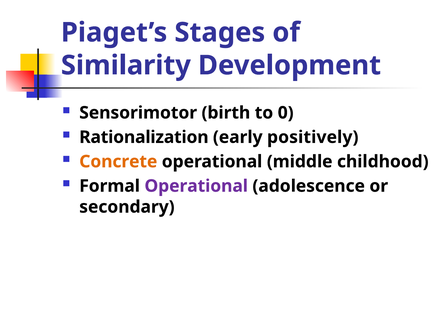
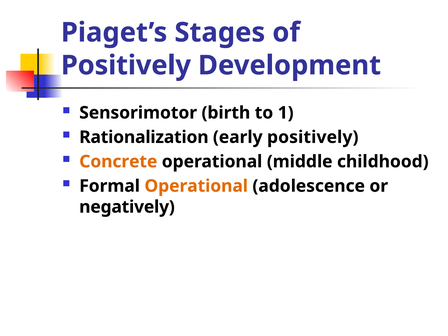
Similarity: Similarity -> Positively (126, 65)
0: 0 -> 1 (286, 113)
Operational colour: purple -> orange (196, 186)
secondary: secondary -> negatively (127, 207)
